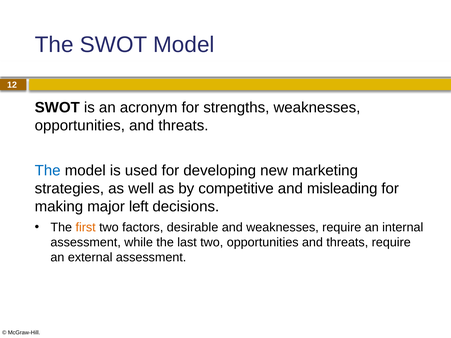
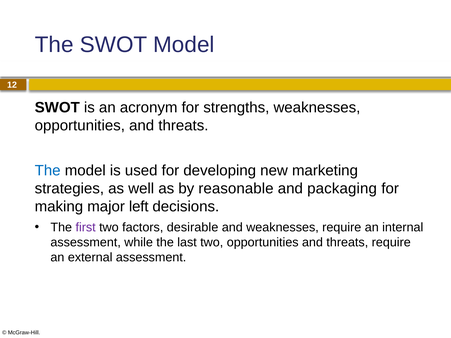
competitive: competitive -> reasonable (236, 189)
misleading: misleading -> packaging (342, 189)
first colour: orange -> purple (86, 227)
